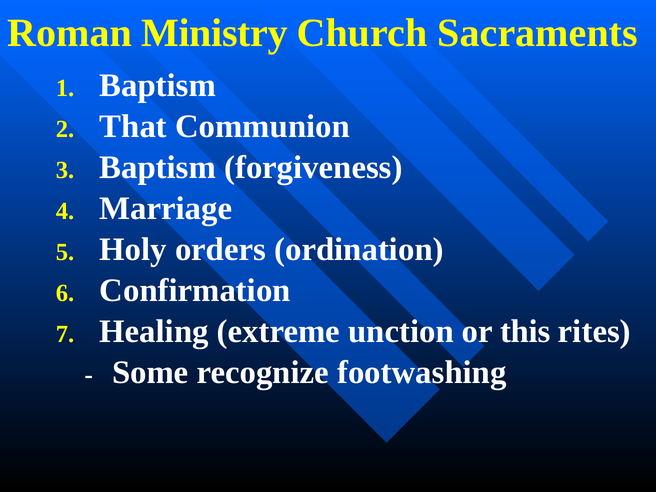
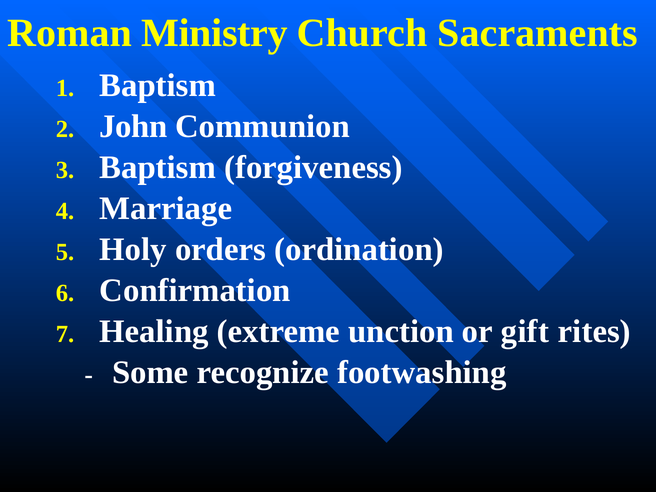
That: That -> John (133, 126)
this: this -> gift (525, 331)
